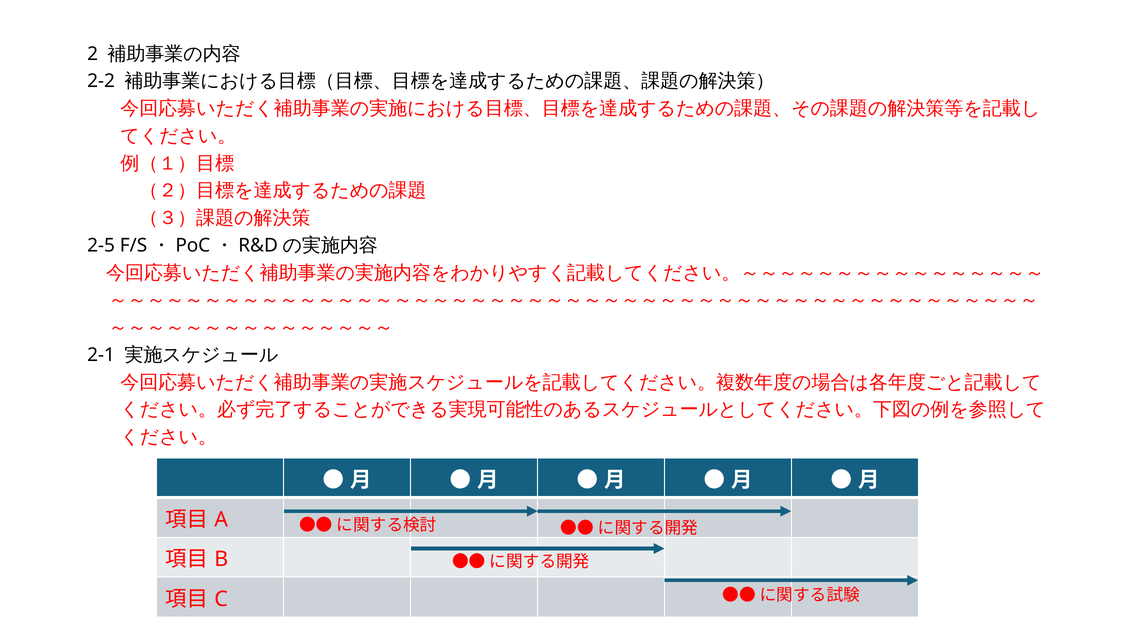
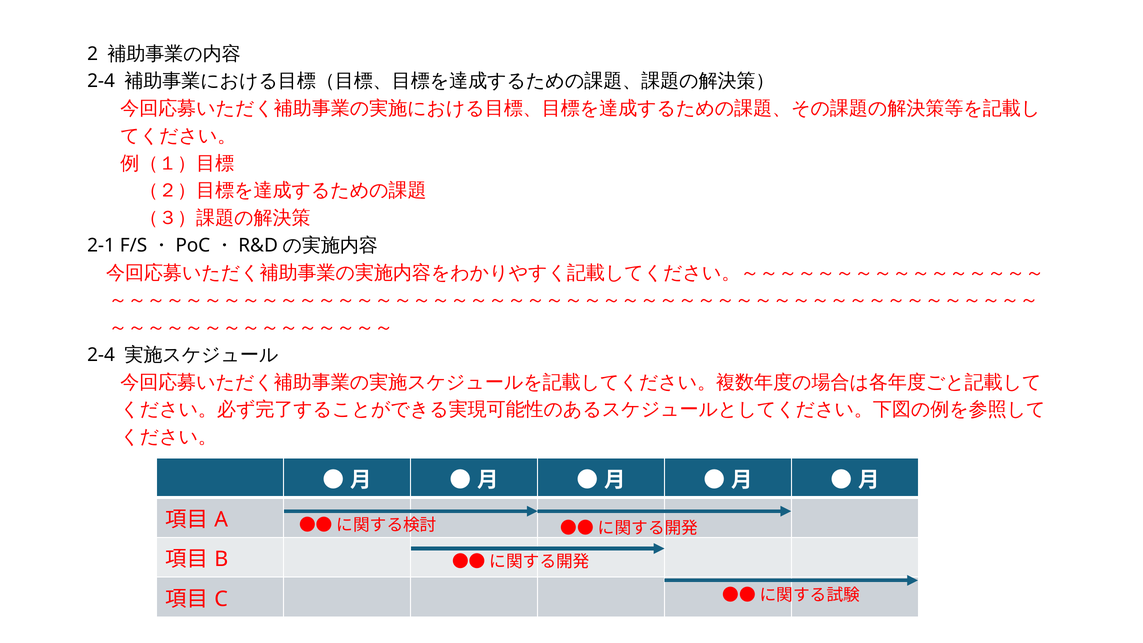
2-2: 2-2 -> 2-4 (101, 81)
2-5: 2-5 -> 2-1 (101, 245)
2-1: 2-1 -> 2-4 (101, 355)
